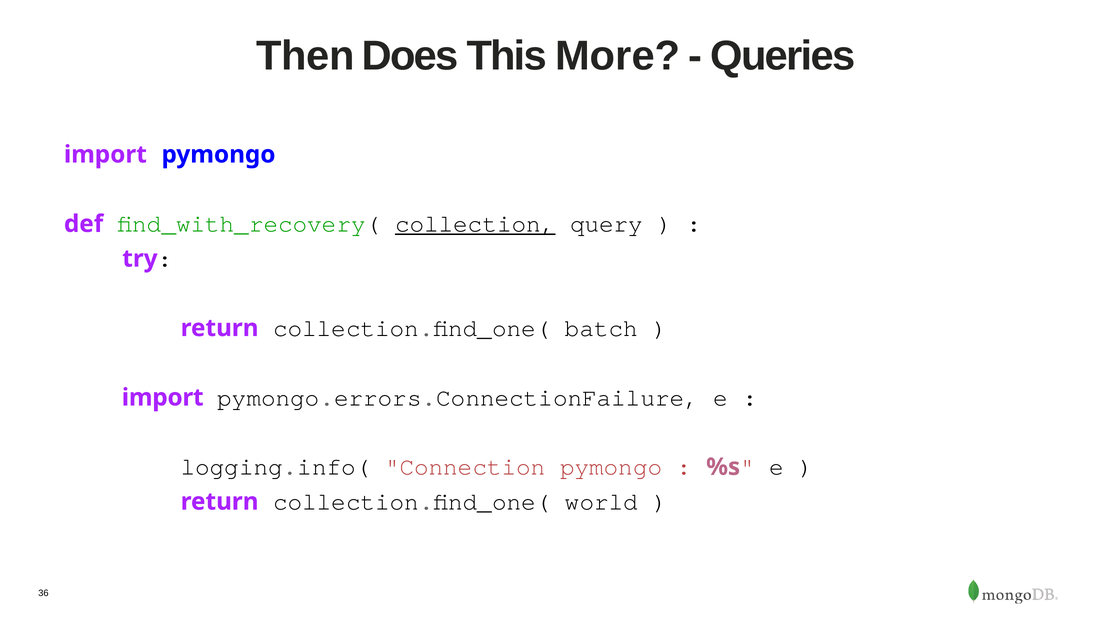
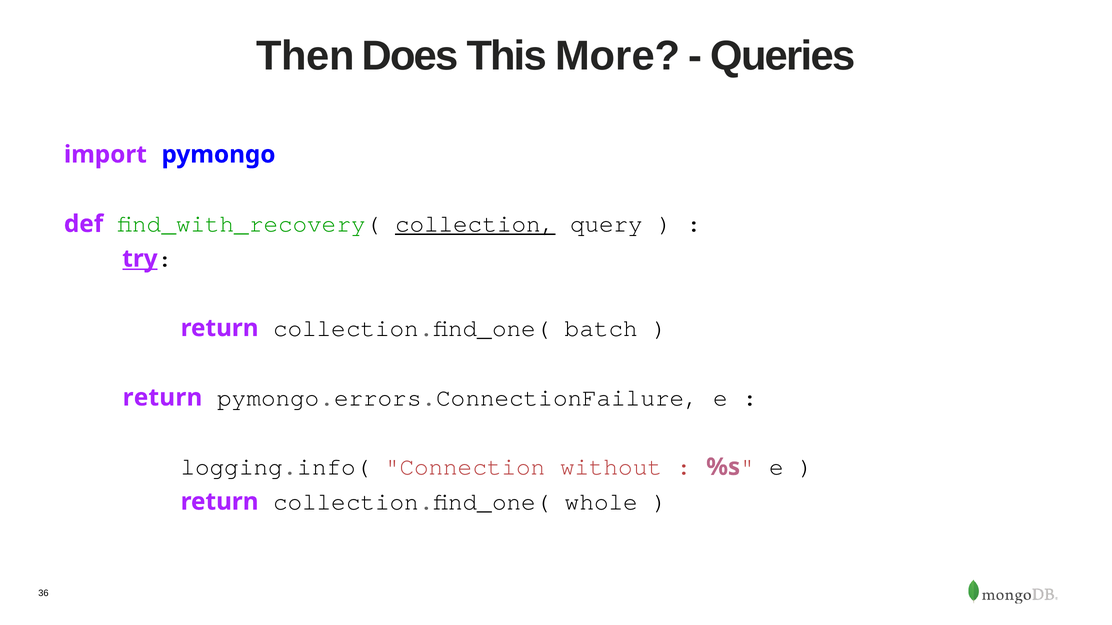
try underline: none -> present (140, 259)
import: import -> return (162, 398)
Connection pymongo: pymongo -> without (611, 467)
world: world -> whole (601, 502)
